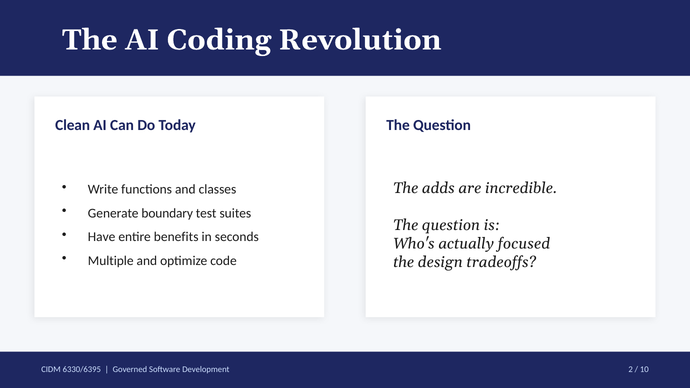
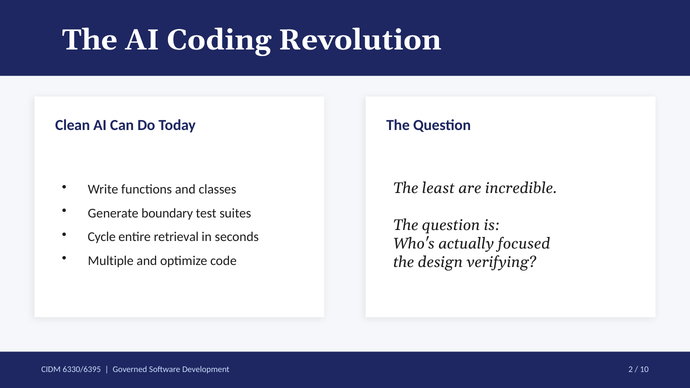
adds: adds -> least (438, 188)
Have: Have -> Cycle (102, 237)
benefits: benefits -> retrieval (176, 237)
tradeoffs: tradeoffs -> verifying (501, 262)
